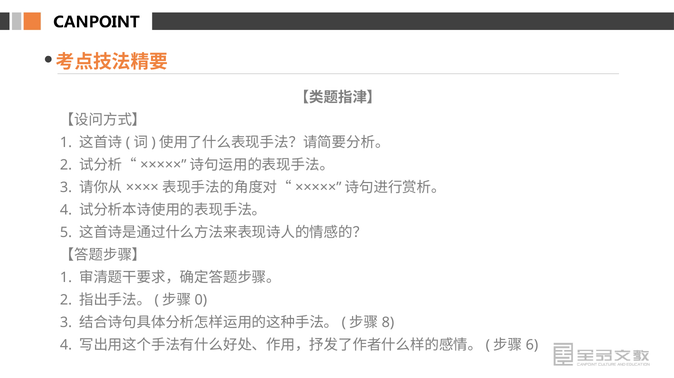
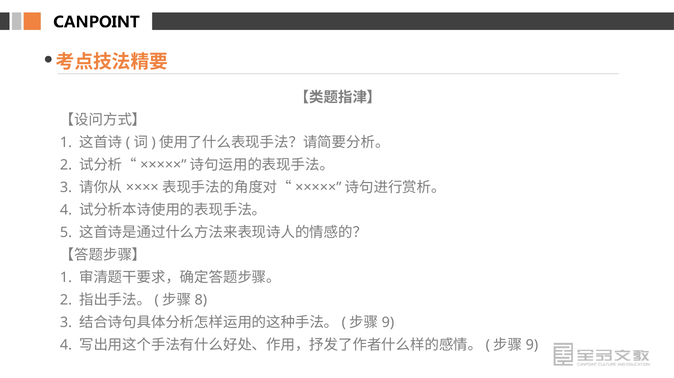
0: 0 -> 8 (201, 300)
8: 8 -> 9 (388, 322)
6: 6 -> 9 (532, 345)
